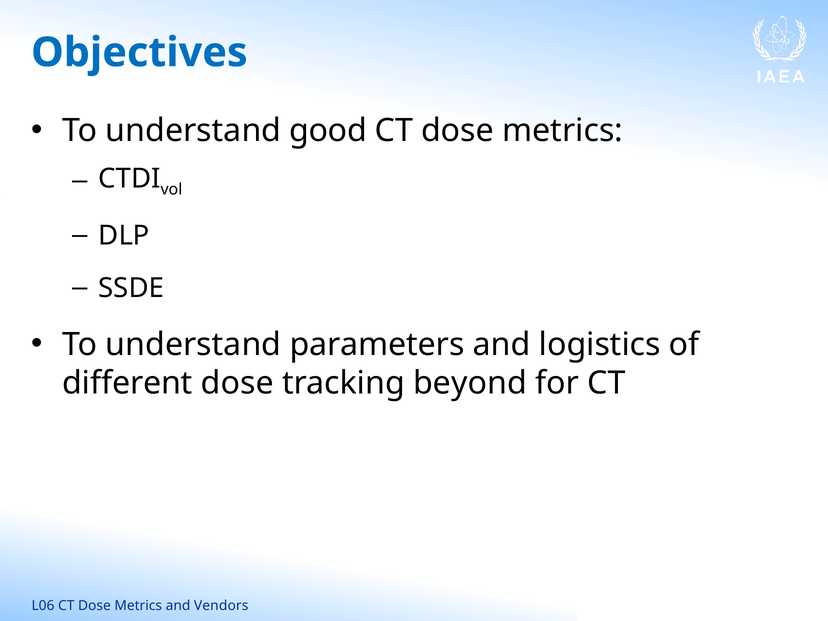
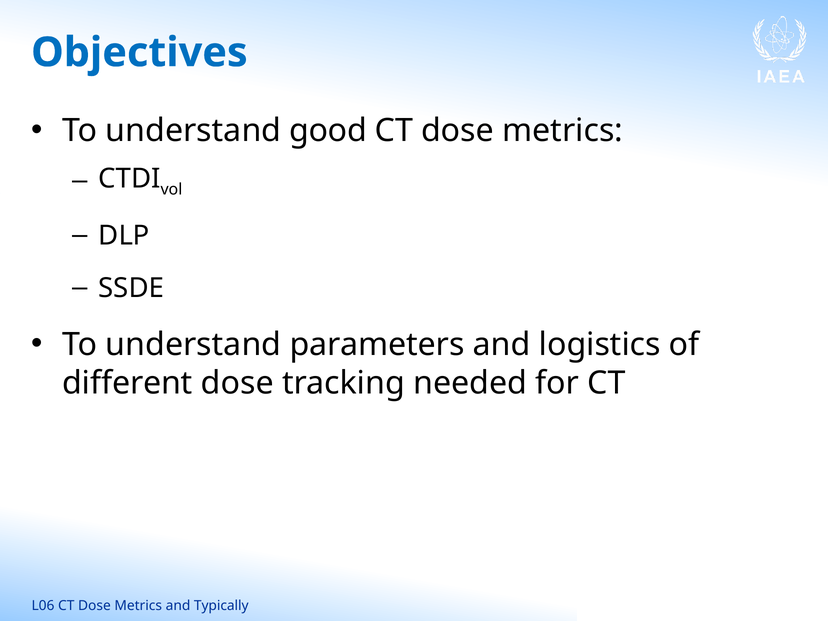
beyond: beyond -> needed (470, 383)
Vendors: Vendors -> Typically (221, 605)
